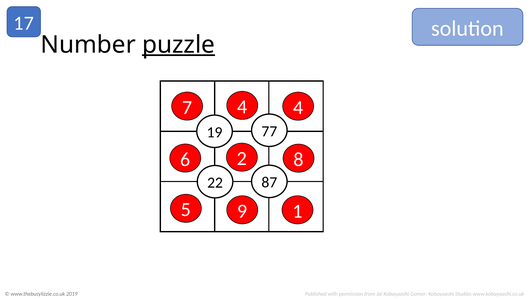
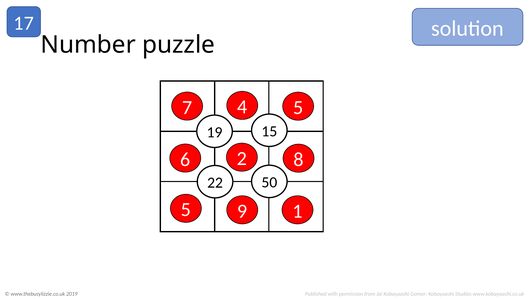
puzzle underline: present -> none (179, 45)
4 4: 4 -> 5 (298, 108)
77: 77 -> 15 (269, 131)
87: 87 -> 50 (269, 183)
